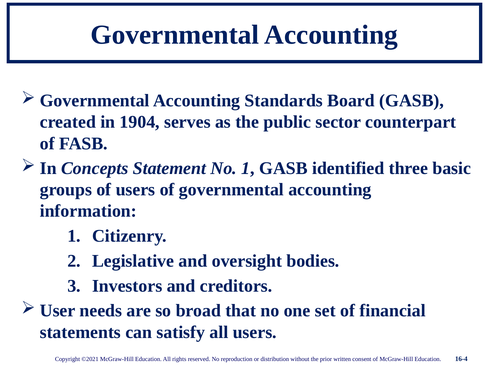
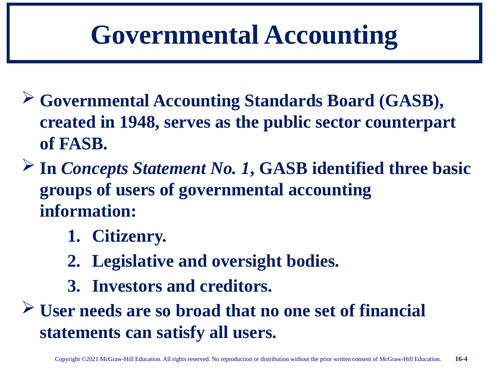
1904: 1904 -> 1948 (140, 122)
